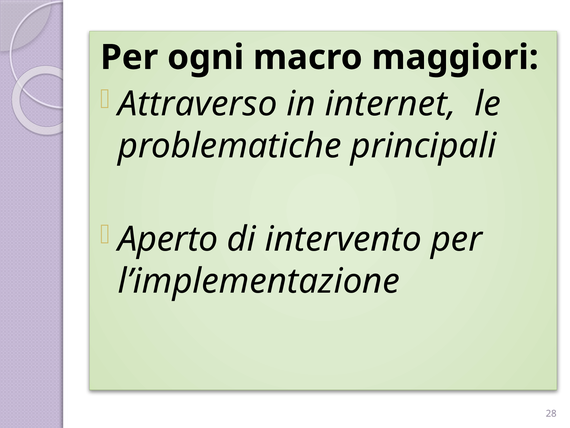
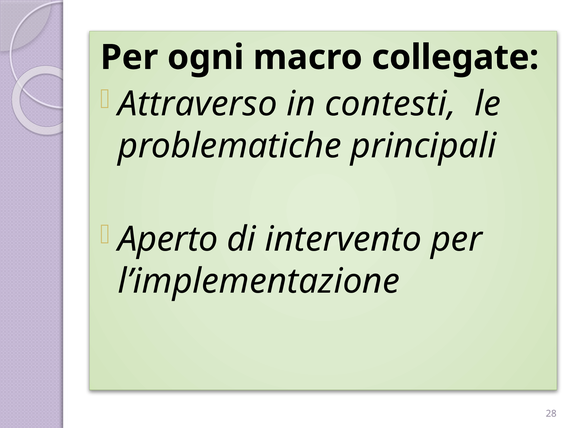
maggiori: maggiori -> collegate (455, 57)
internet: internet -> contesti (390, 104)
